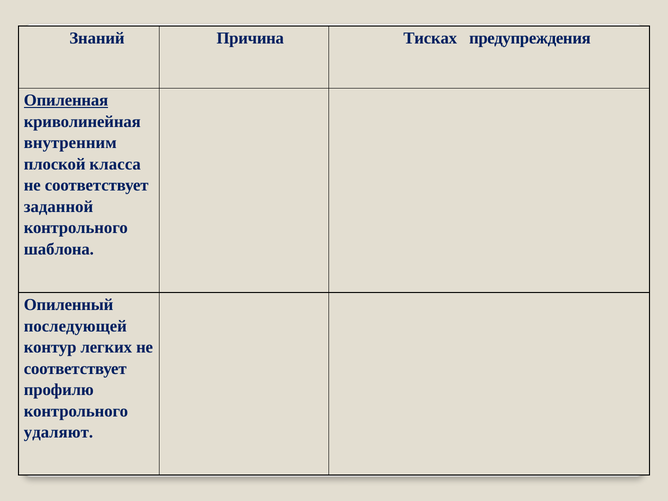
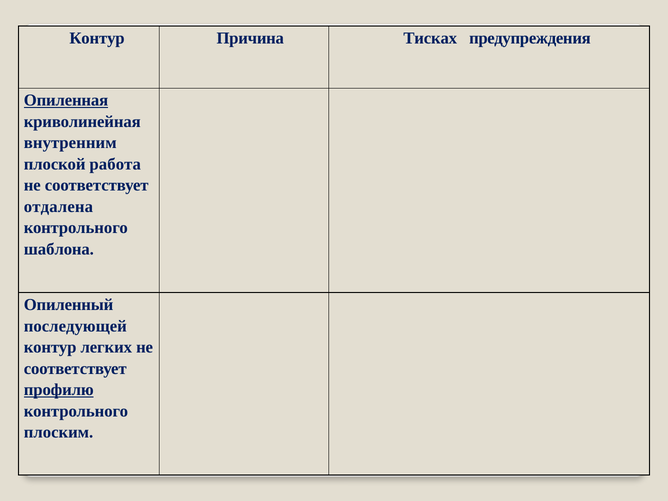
Знаний: Знаний -> Контур (97, 38)
класса: класса -> работа (115, 164)
заданной: заданной -> отдалена (58, 207)
профилю underline: none -> present (59, 390)
удаляют: удаляют -> плоским (59, 432)
